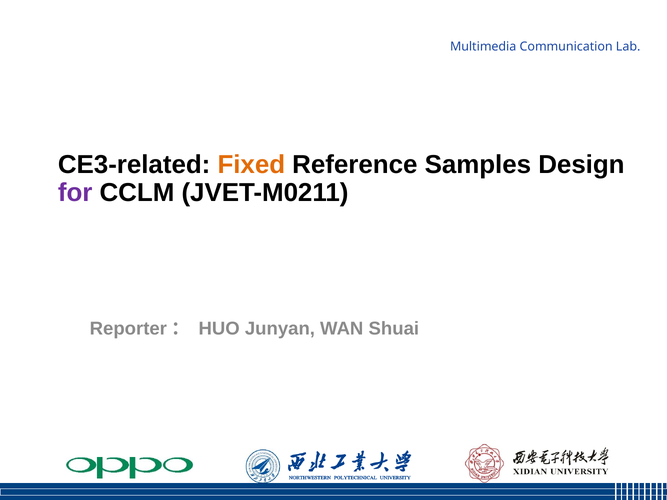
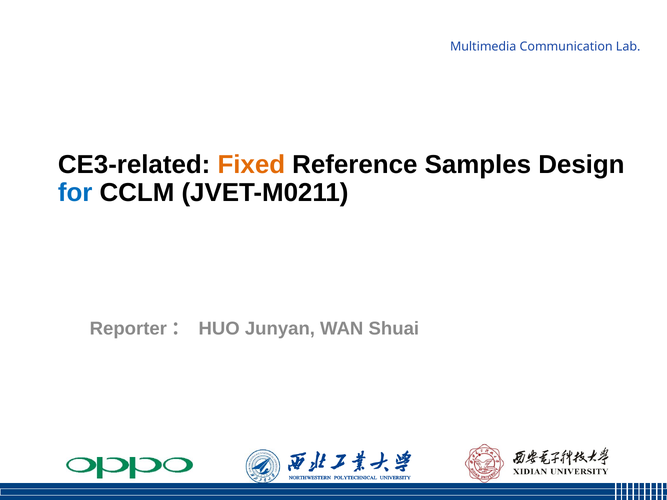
for colour: purple -> blue (75, 193)
